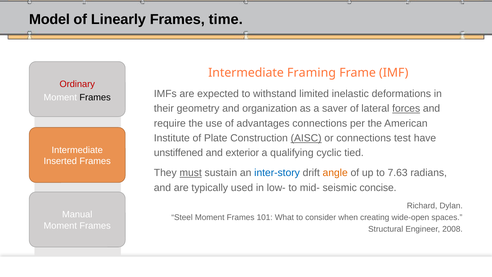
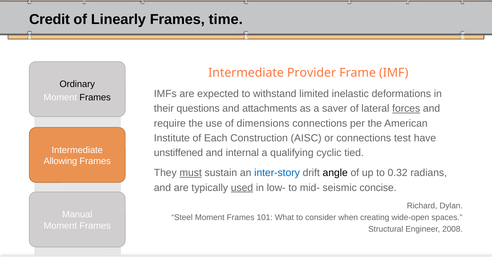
Model: Model -> Credit (49, 19)
Framing: Framing -> Provider (312, 73)
Ordinary colour: red -> black (77, 84)
geometry: geometry -> questions (198, 108)
organization: organization -> attachments (270, 108)
advantages: advantages -> dimensions (263, 123)
Plate: Plate -> Each (216, 138)
AISC underline: present -> none (306, 138)
exterior: exterior -> internal (242, 153)
Inserted: Inserted -> Allowing (60, 161)
angle colour: orange -> black (335, 173)
7.63: 7.63 -> 0.32 (398, 173)
used underline: none -> present (242, 187)
